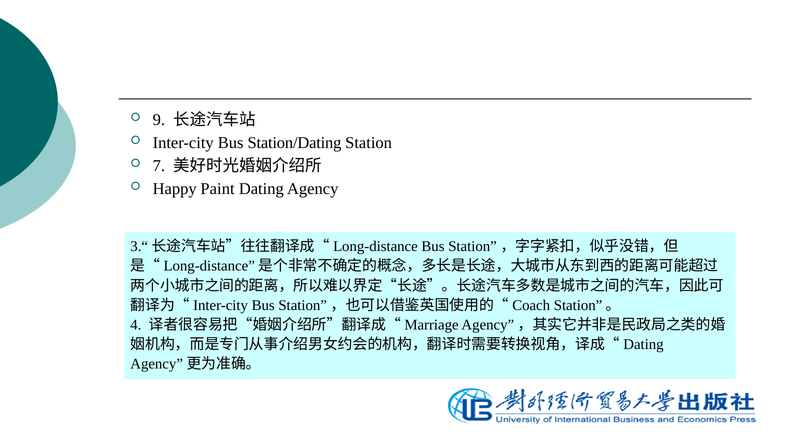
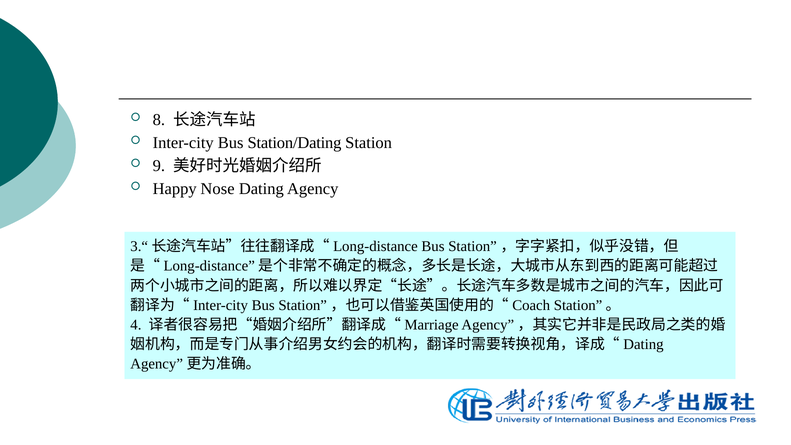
9: 9 -> 8 (159, 120)
7: 7 -> 9 (159, 166)
Paint: Paint -> Nose (218, 189)
